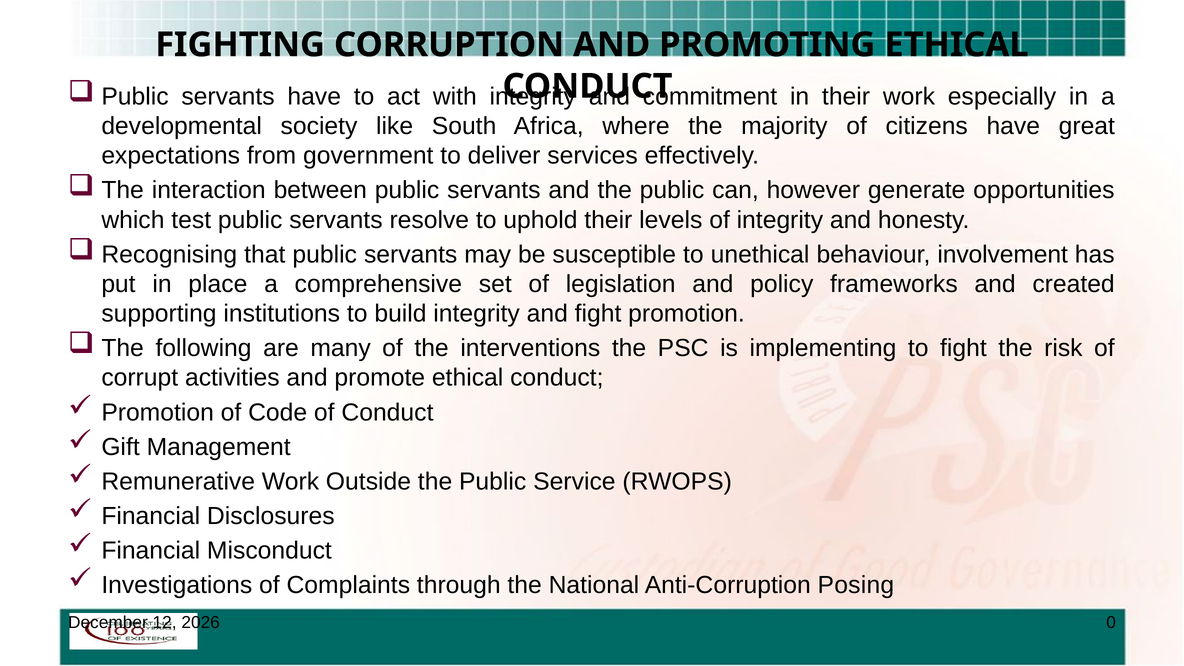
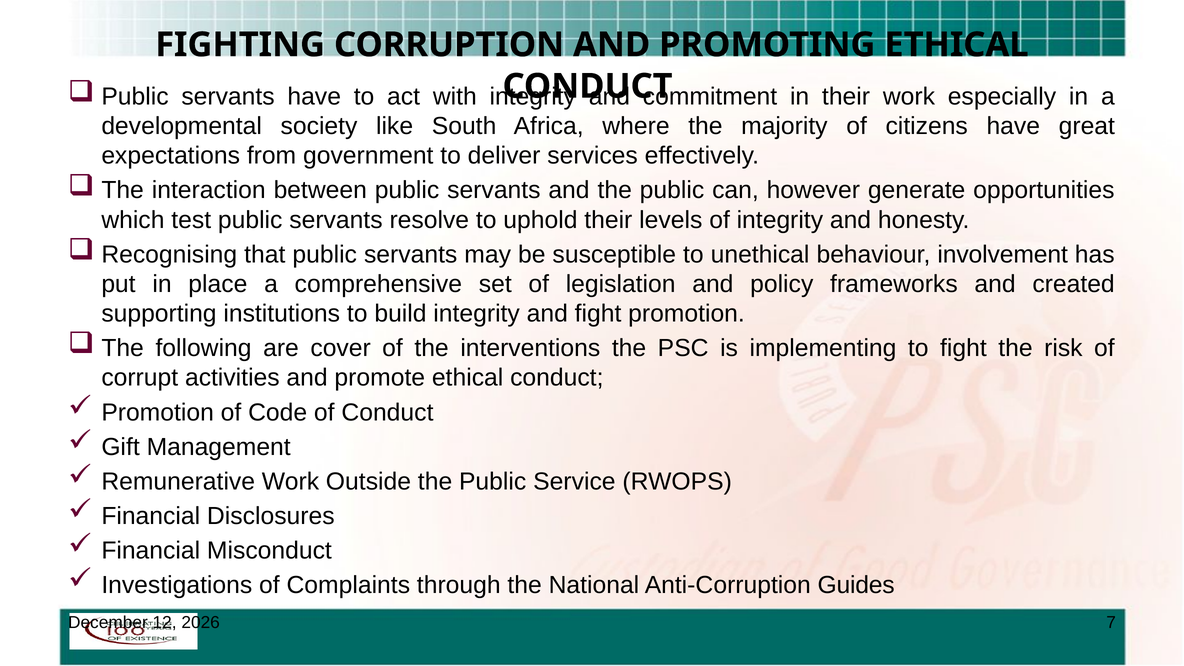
many: many -> cover (341, 348)
Posing: Posing -> Guides (856, 585)
0: 0 -> 7 (1111, 623)
